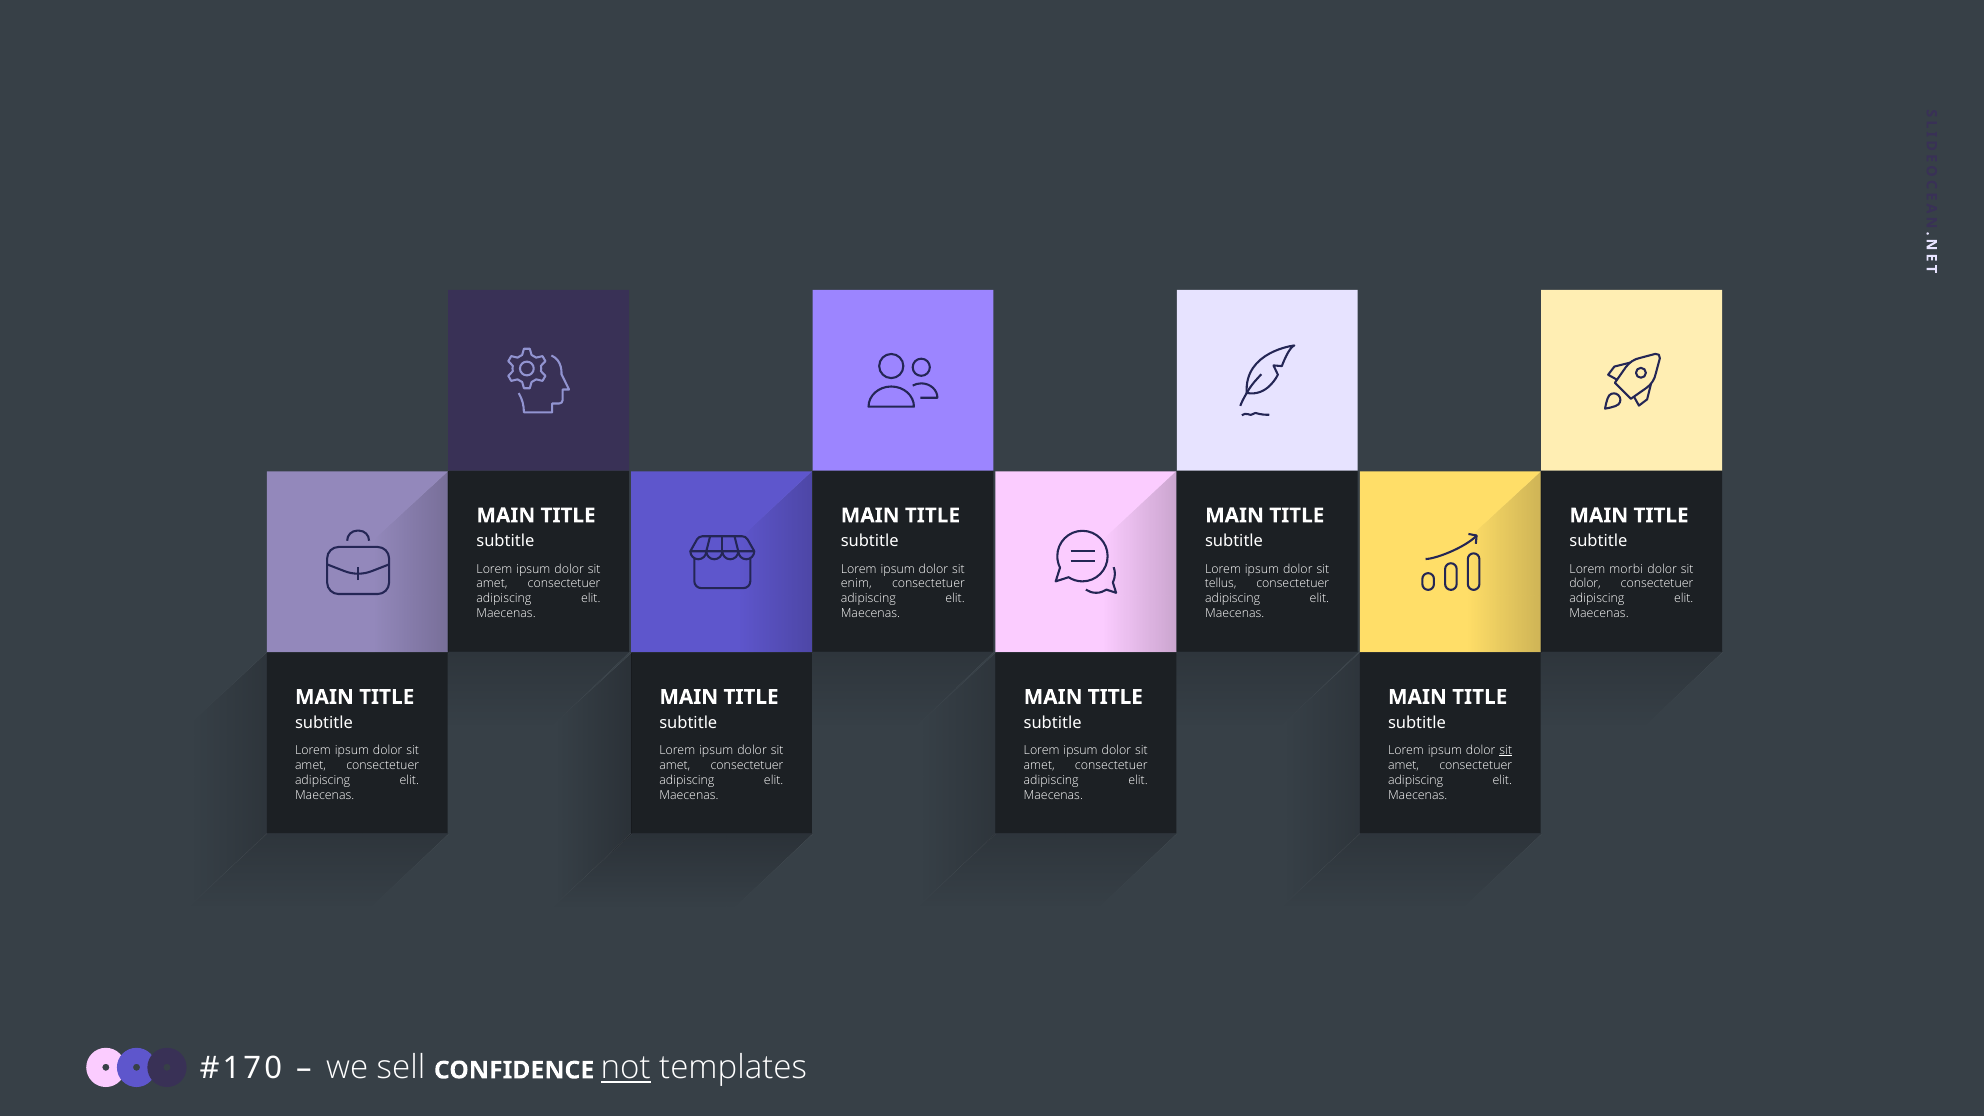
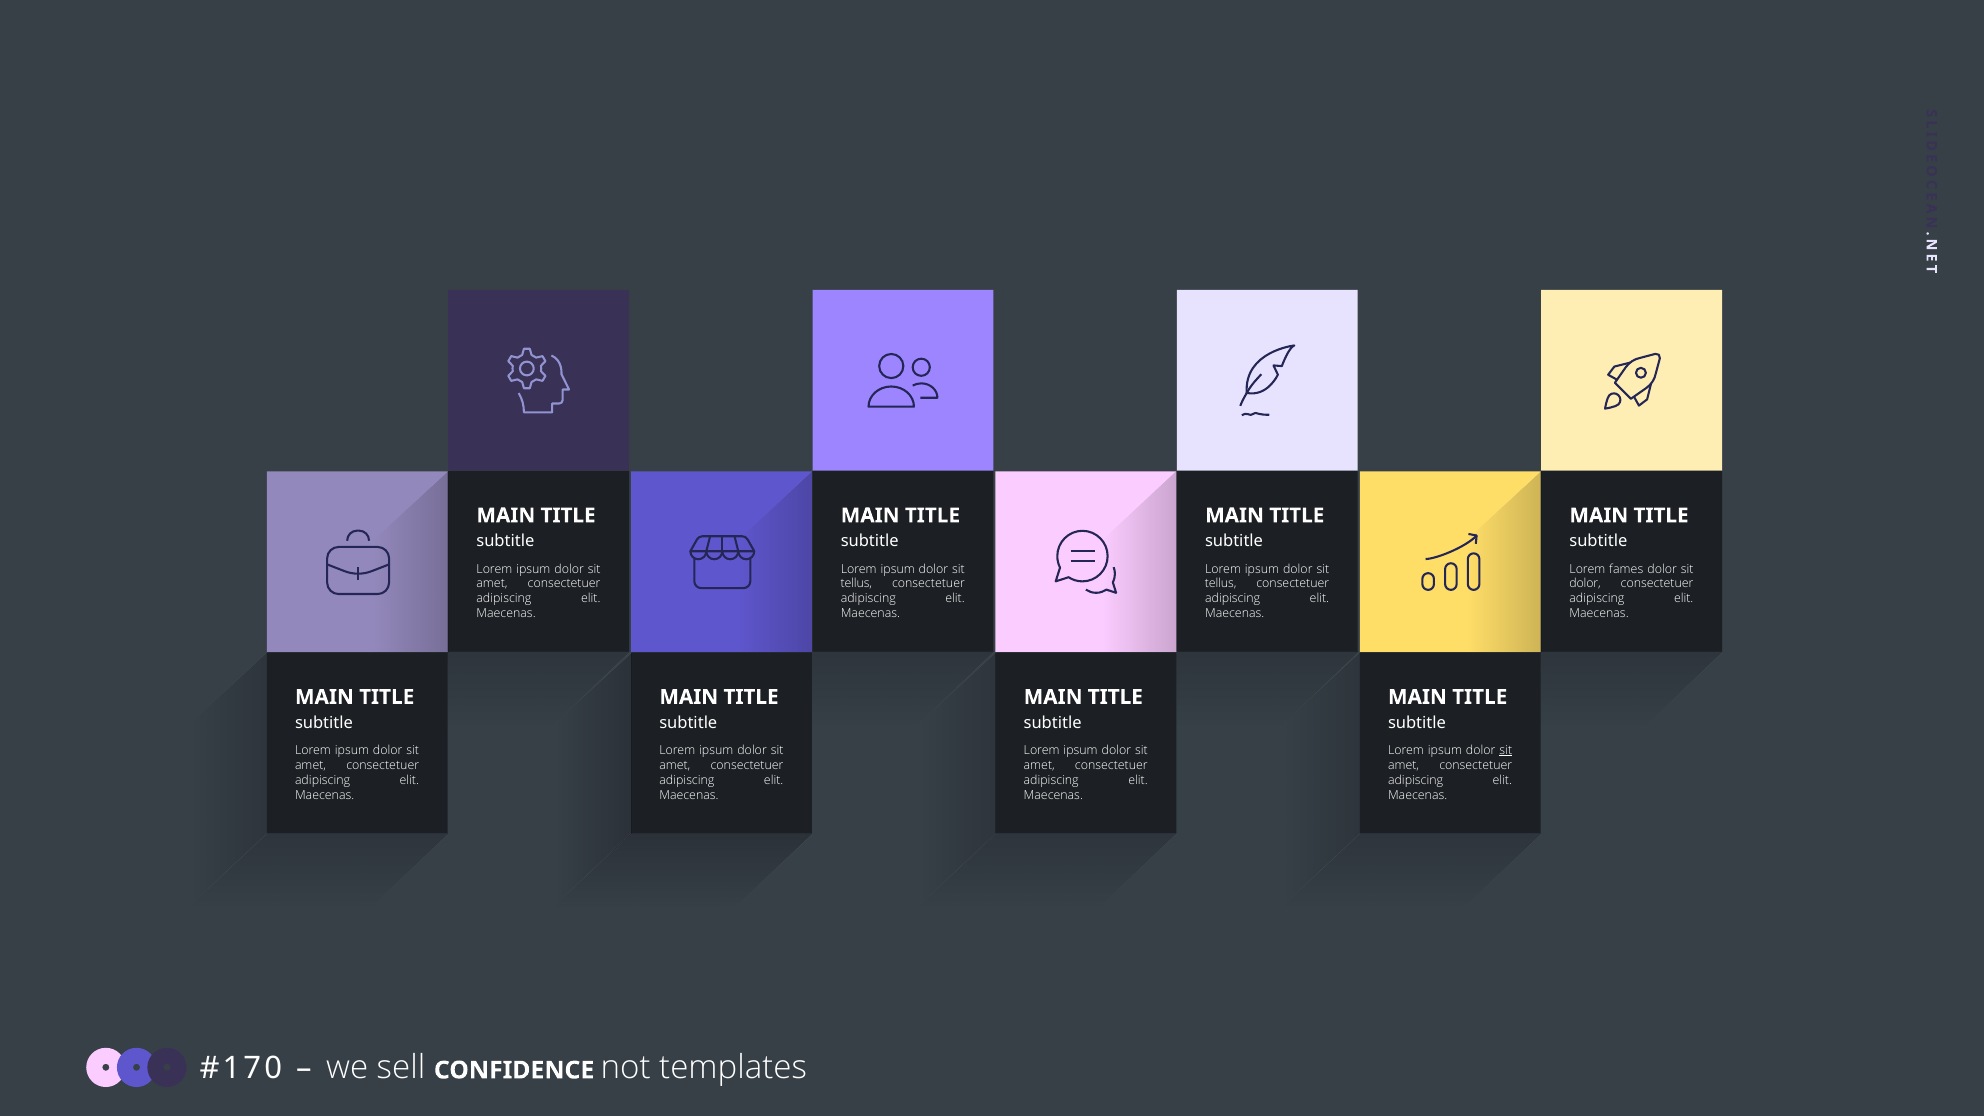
morbi: morbi -> fames (1626, 569)
enim: enim -> tellus (856, 584)
not underline: present -> none (626, 1068)
